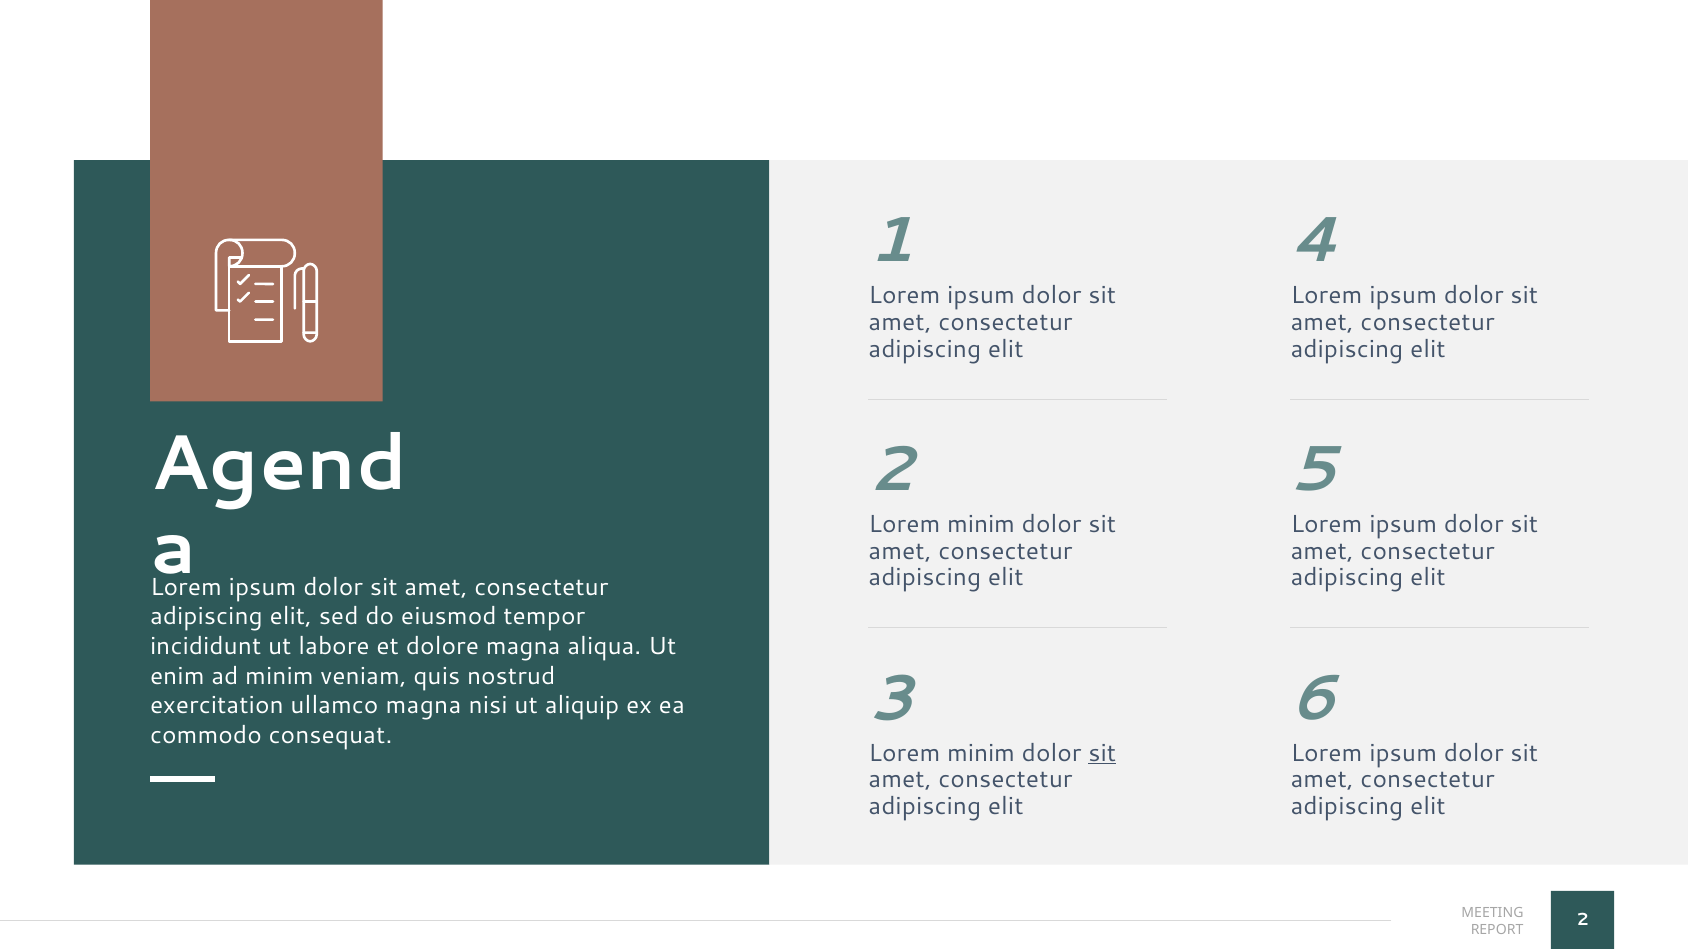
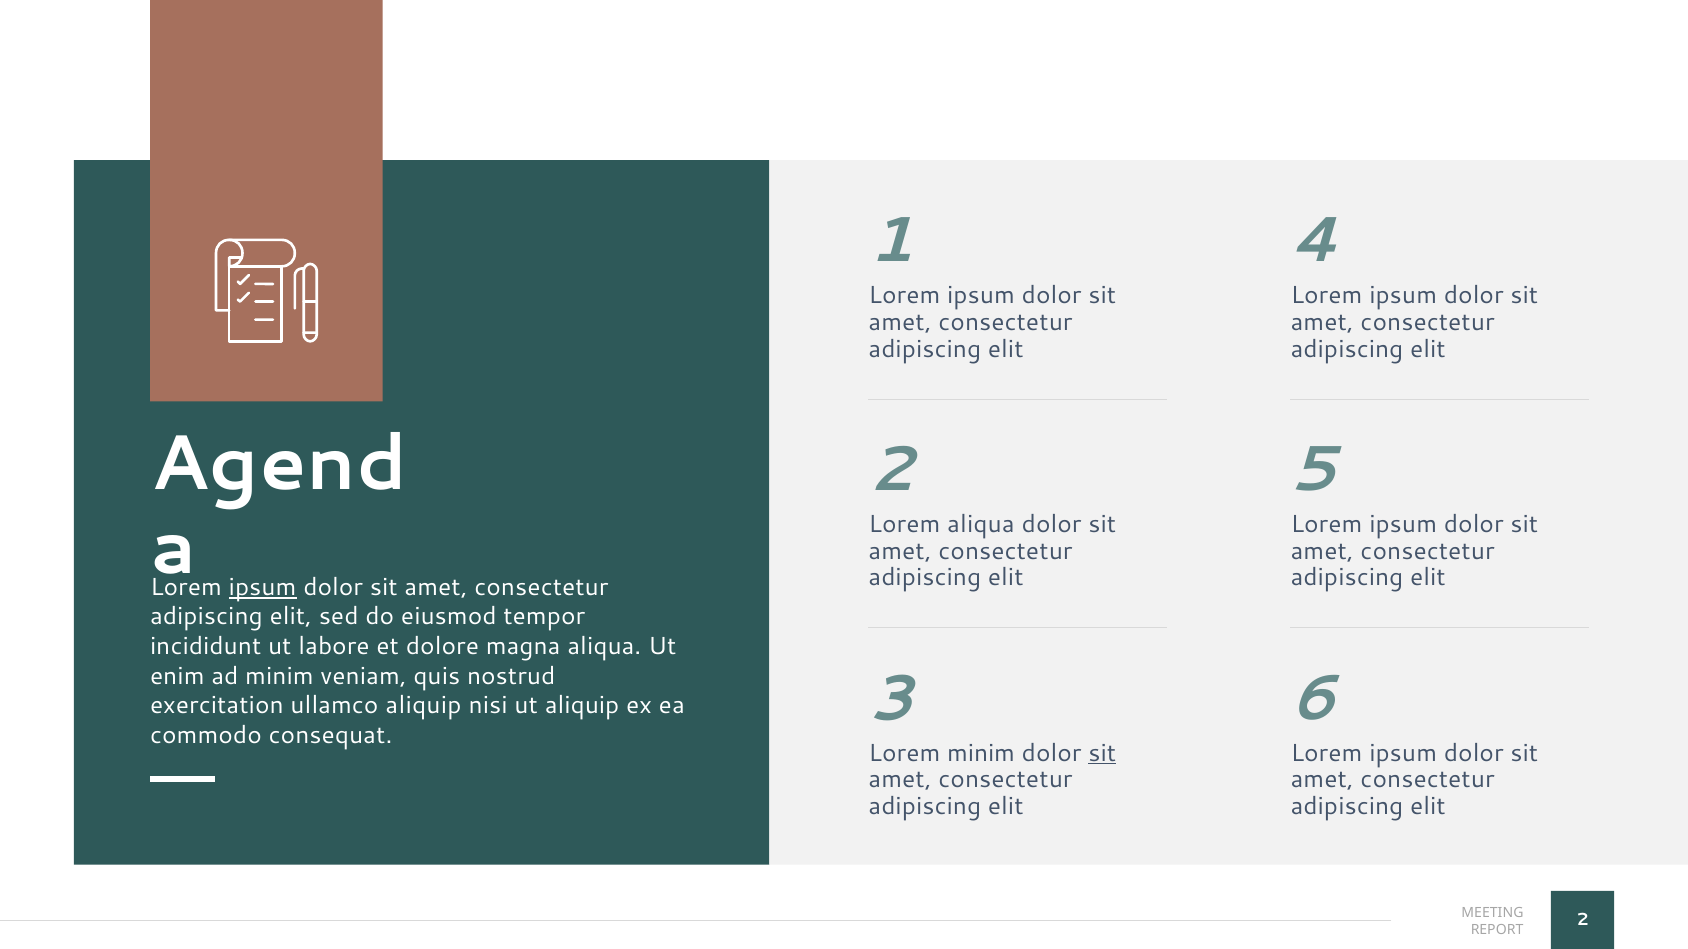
minim: minim -> aliqua (981, 525)
ipsum underline: none -> present (263, 588)
ullamco magna: magna -> aliquip (423, 706)
